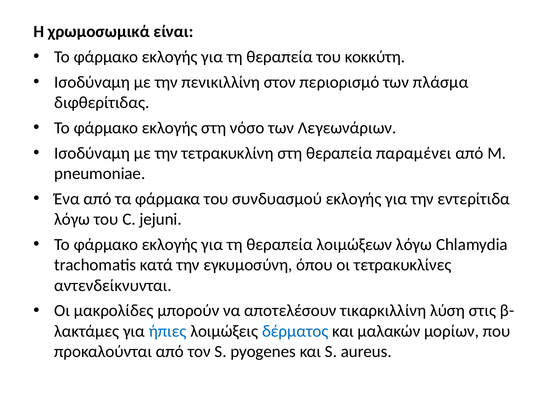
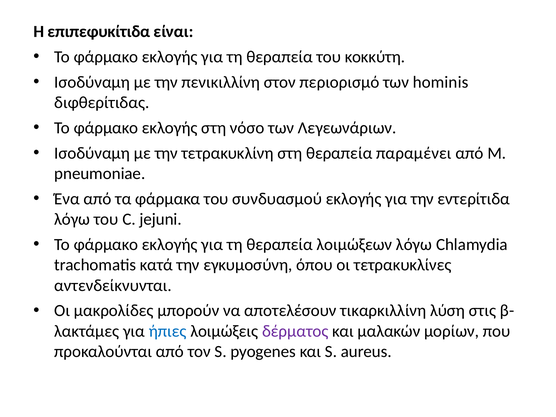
χρωμοσωμικά: χρωμοσωμικά -> επιπεφυκίτιδα (99, 32)
πλάσμα: πλάσμα -> hominis (441, 82)
δέρματος colour: blue -> purple (295, 331)
